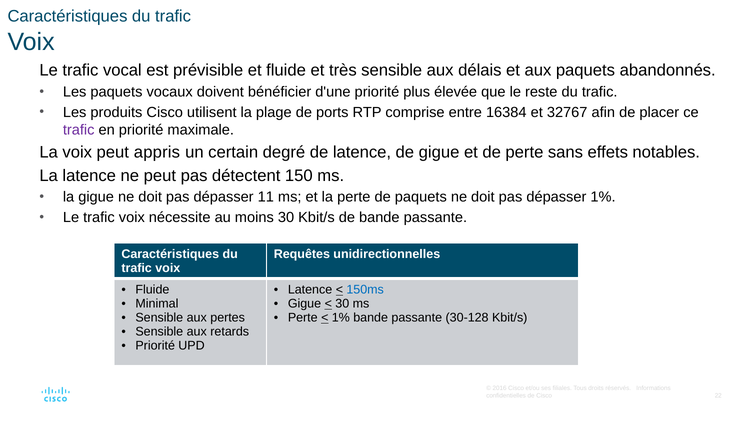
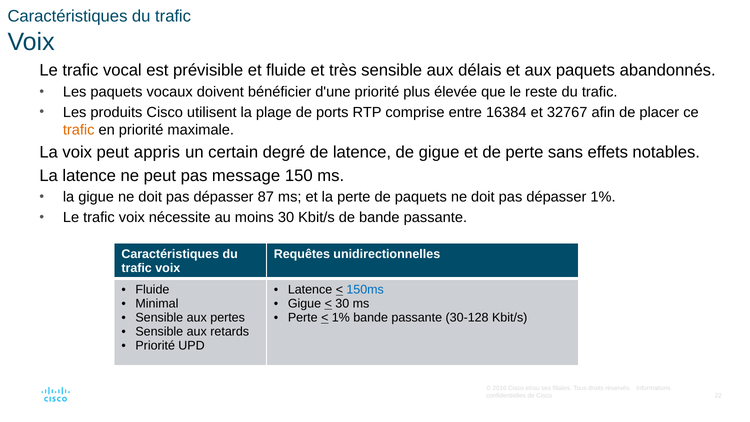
trafic colour: purple -> orange (79, 130)
détectent: détectent -> message (246, 176)
11: 11 -> 87 (266, 197)
